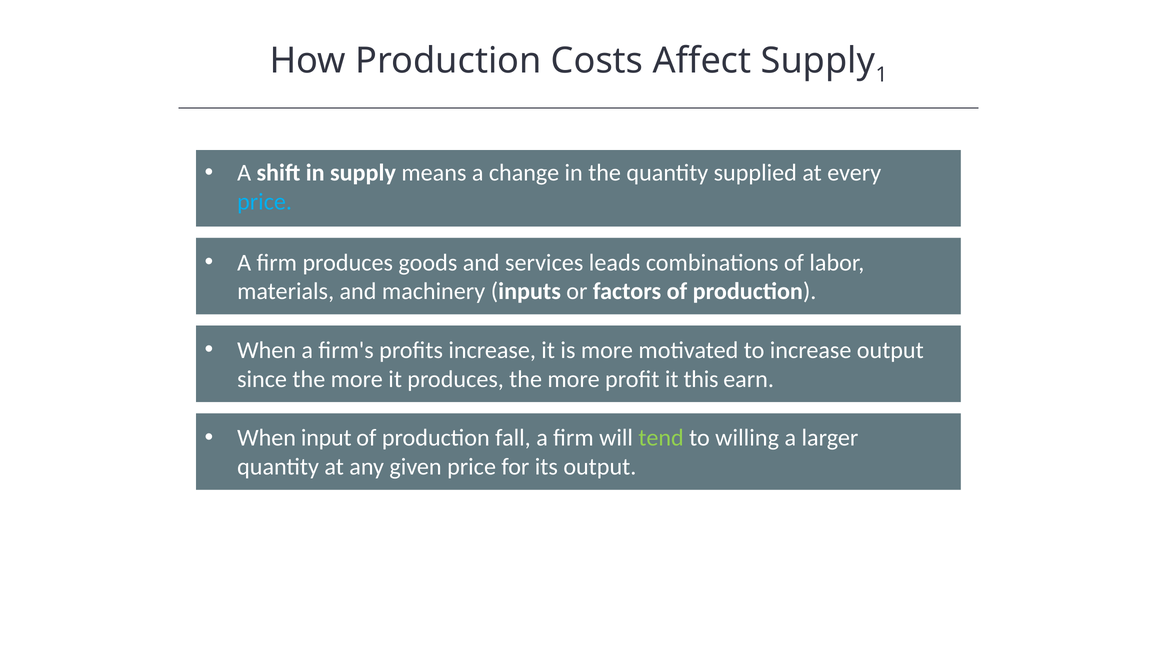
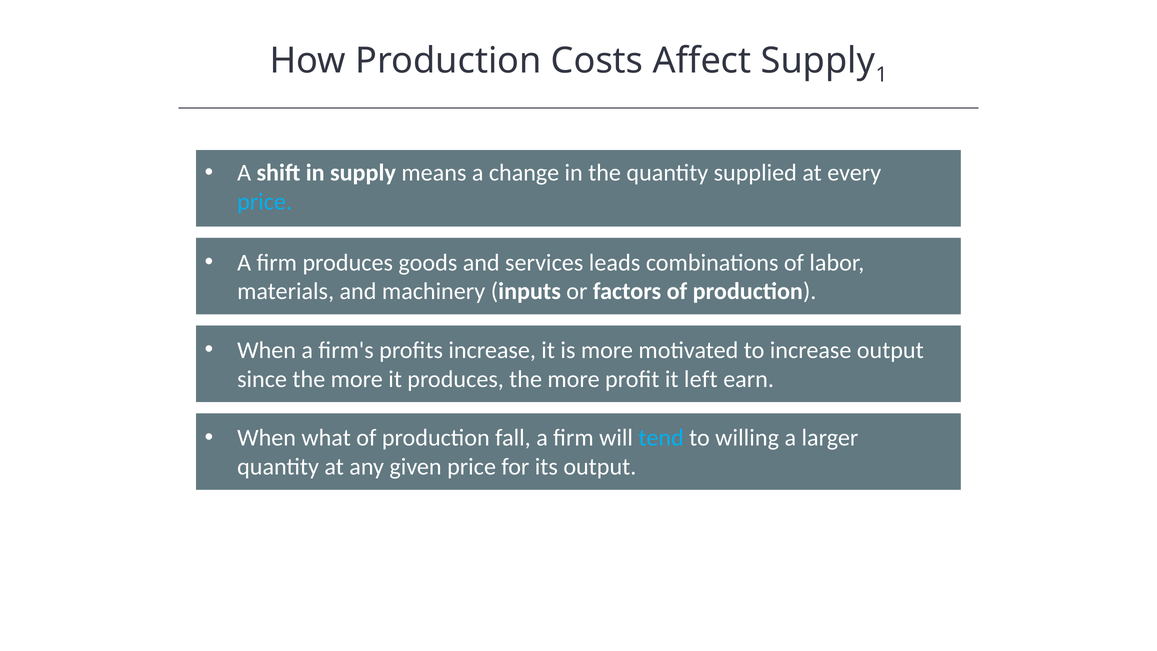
this: this -> left (701, 379)
input: input -> what (326, 438)
tend colour: light green -> light blue (661, 438)
